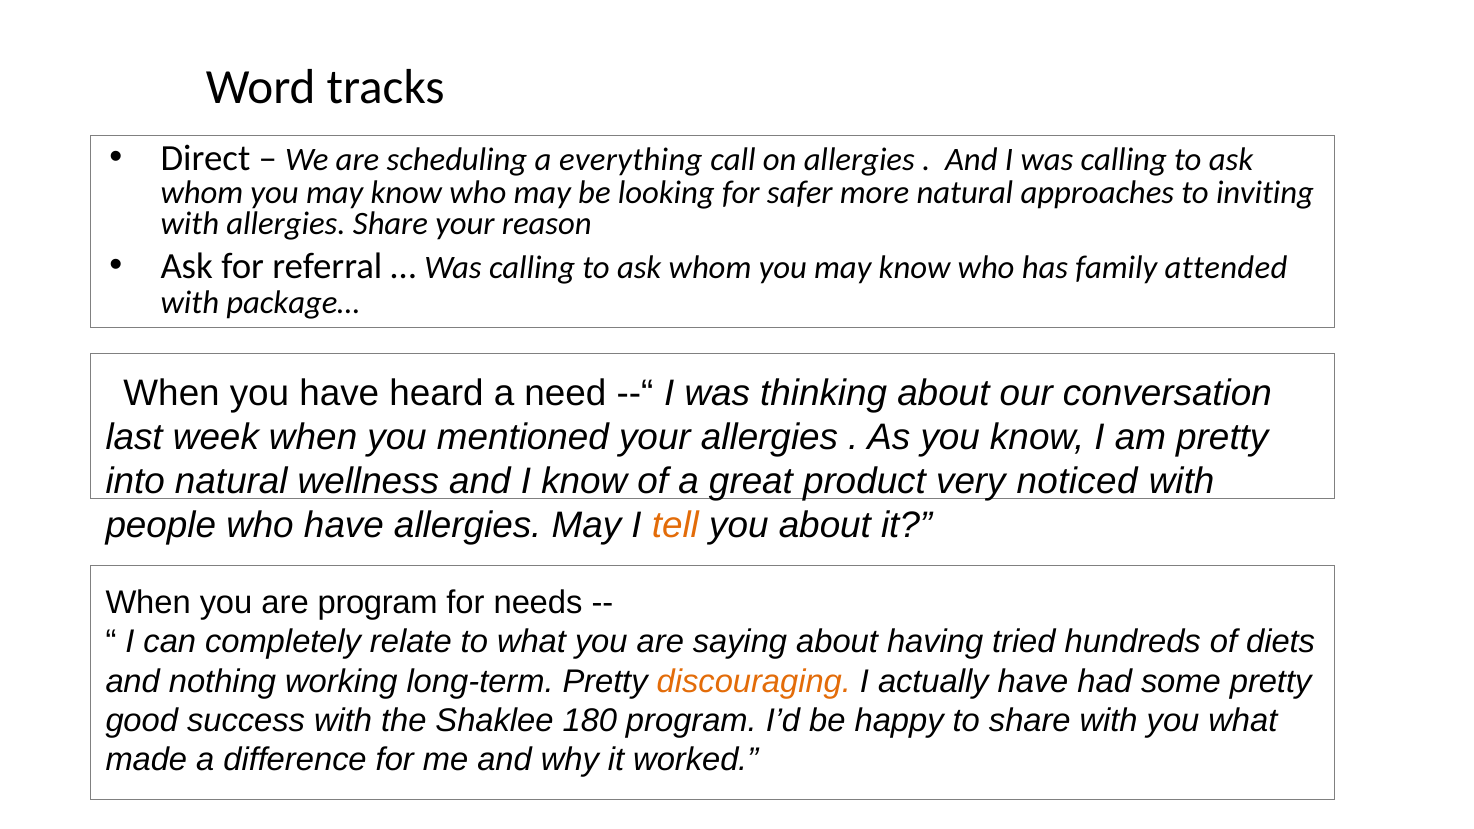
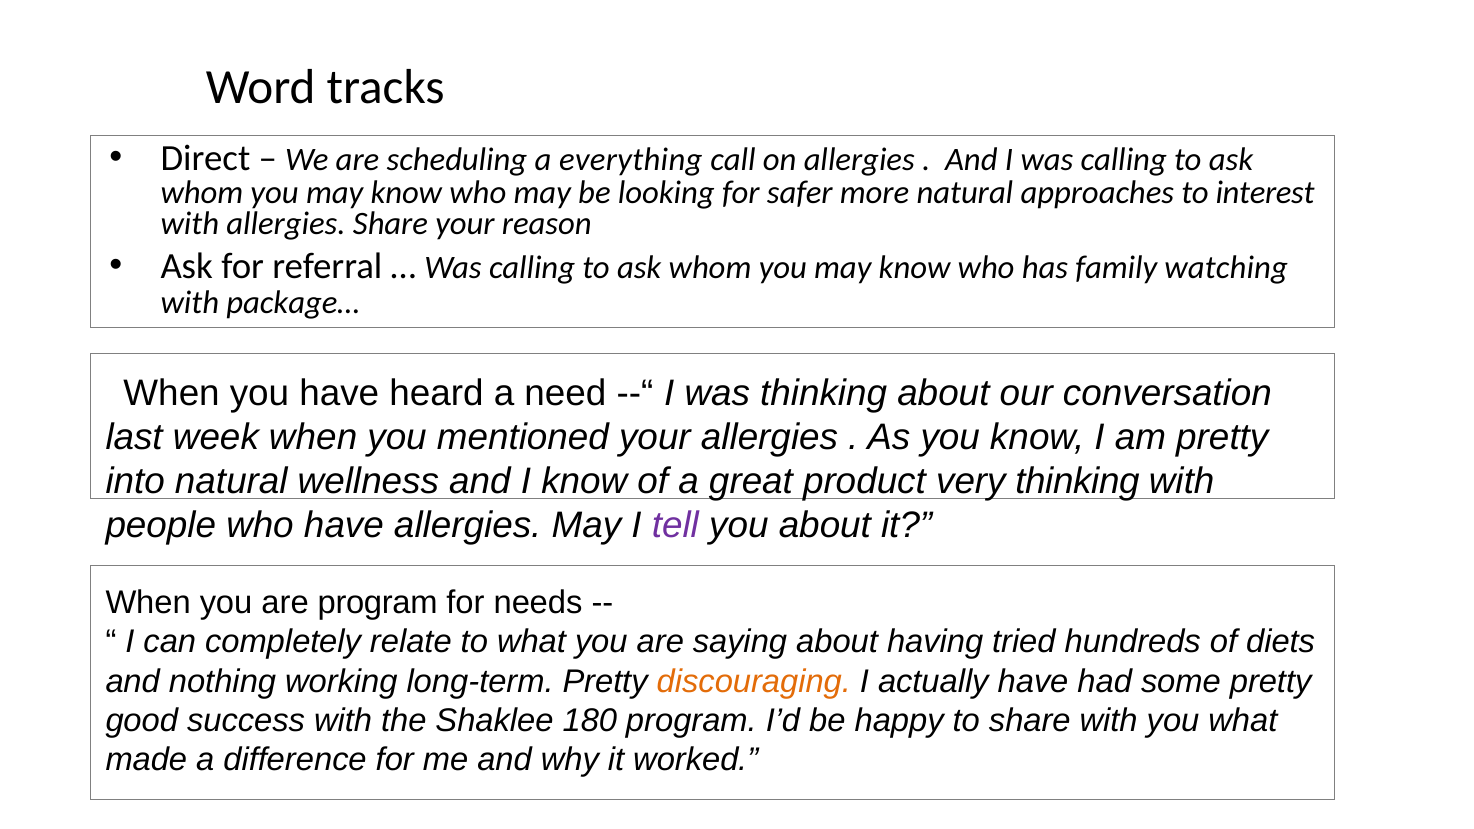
inviting: inviting -> interest (1265, 192)
attended: attended -> watching (1226, 268)
very noticed: noticed -> thinking (1077, 481)
tell colour: orange -> purple (675, 526)
